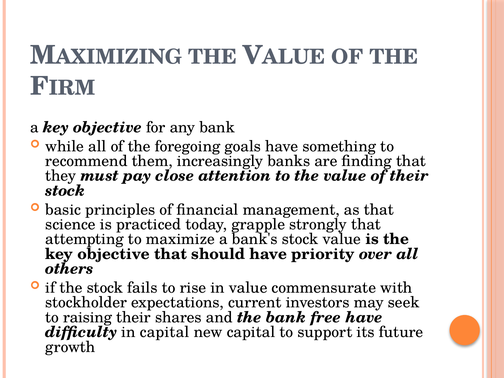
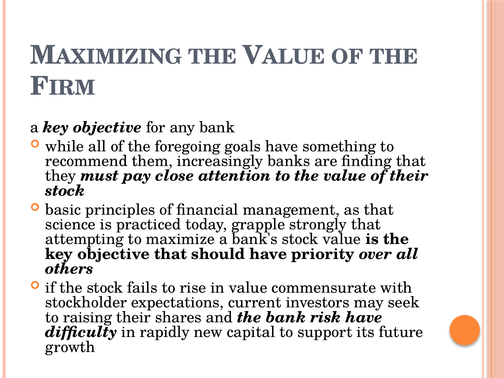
free: free -> risk (326, 317)
in capital: capital -> rapidly (165, 332)
